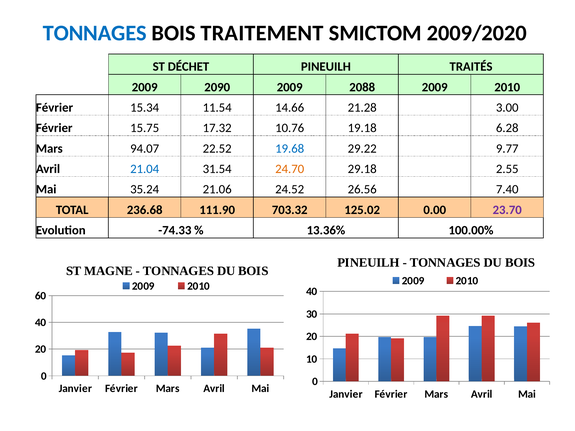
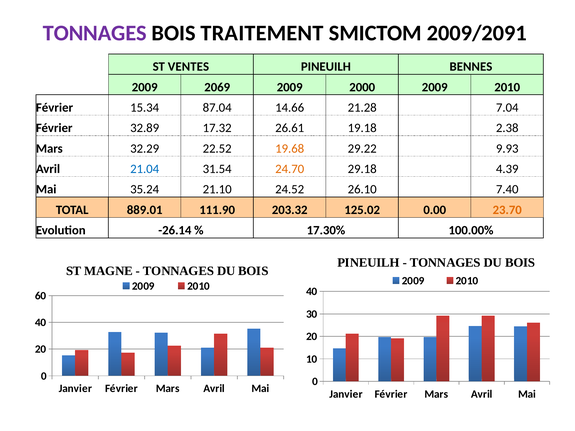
TONNAGES colour: blue -> purple (95, 33)
2009/2020: 2009/2020 -> 2009/2091 (477, 33)
DÉCHET: DÉCHET -> VENTES (188, 67)
TRAITÉS: TRAITÉS -> BENNES (471, 67)
2090: 2090 -> 2069 (217, 87)
2088: 2088 -> 2000 (362, 87)
11.54: 11.54 -> 87.04 (217, 108)
3.00: 3.00 -> 7.04 (507, 108)
15.75: 15.75 -> 32.89 (145, 128)
10.76: 10.76 -> 26.61 (290, 128)
6.28: 6.28 -> 2.38 (507, 128)
94.07: 94.07 -> 32.29 (145, 149)
19.68 colour: blue -> orange (290, 149)
9.77: 9.77 -> 9.93 (507, 149)
2.55: 2.55 -> 4.39 (507, 169)
21.06: 21.06 -> 21.10 (217, 189)
26.56: 26.56 -> 26.10 (362, 189)
236.68: 236.68 -> 889.01 (145, 210)
703.32: 703.32 -> 203.32 (290, 210)
23.70 colour: purple -> orange (507, 210)
-74.33: -74.33 -> -26.14 (175, 230)
13.36%: 13.36% -> 17.30% (326, 230)
